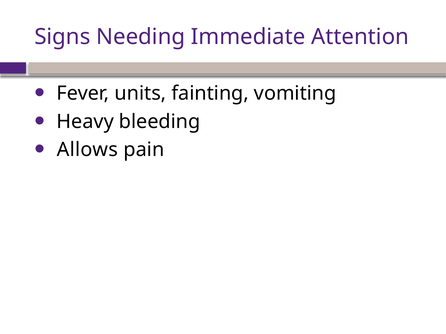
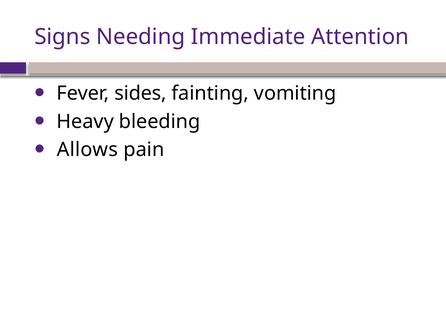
units: units -> sides (140, 94)
